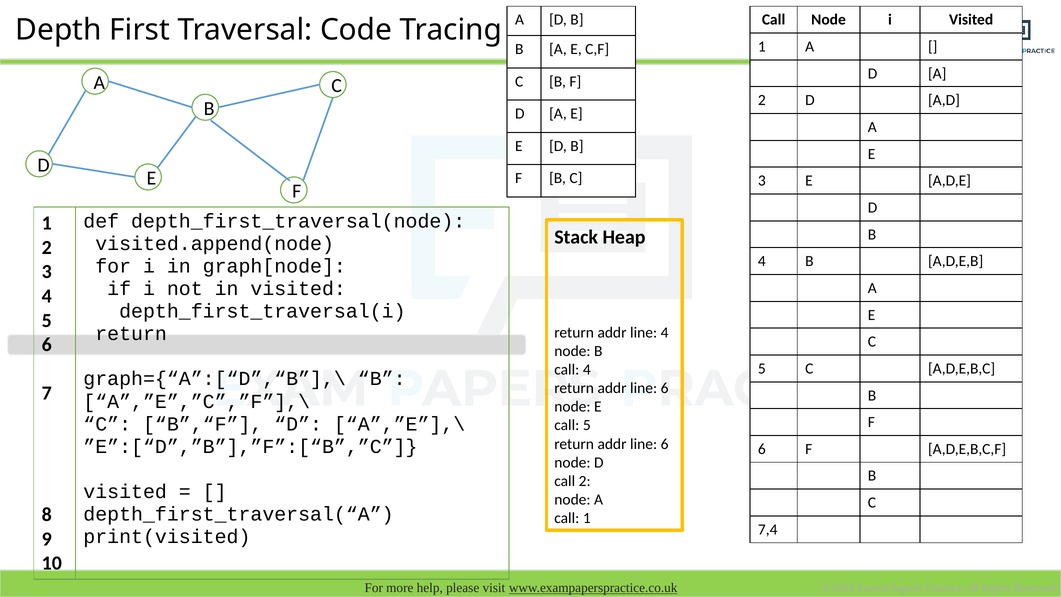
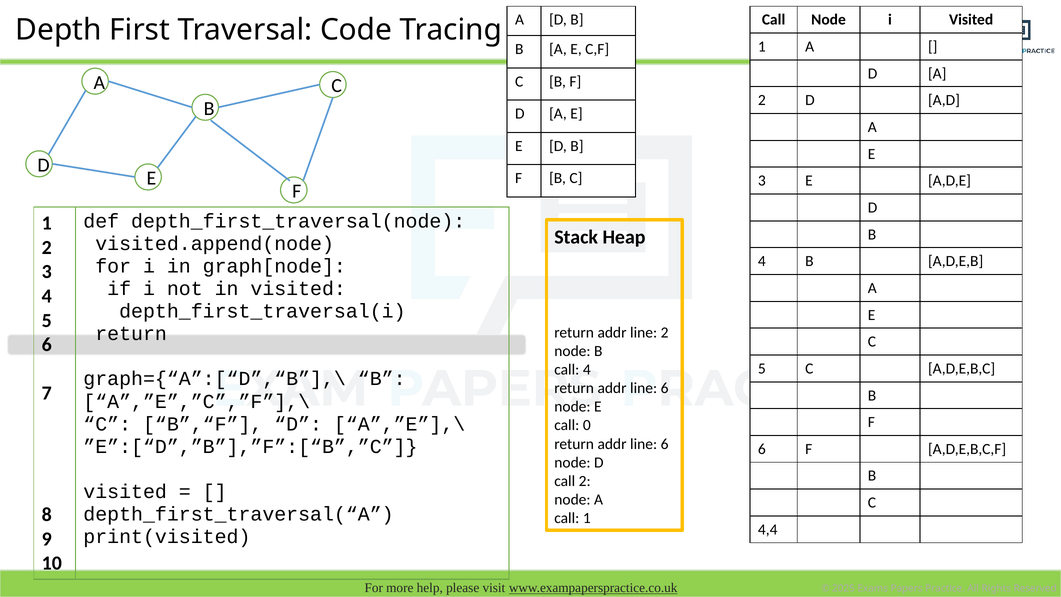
line 4: 4 -> 2 (665, 332)
call 5: 5 -> 0 (587, 425)
7,4: 7,4 -> 4,4 (768, 529)
